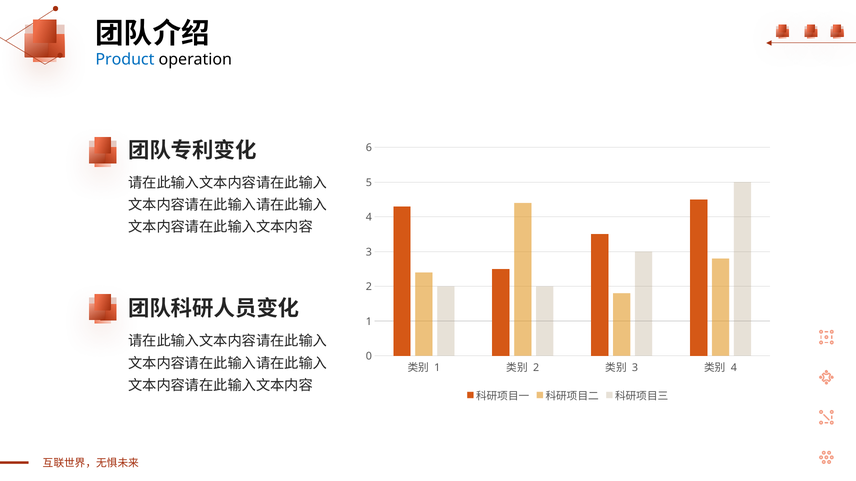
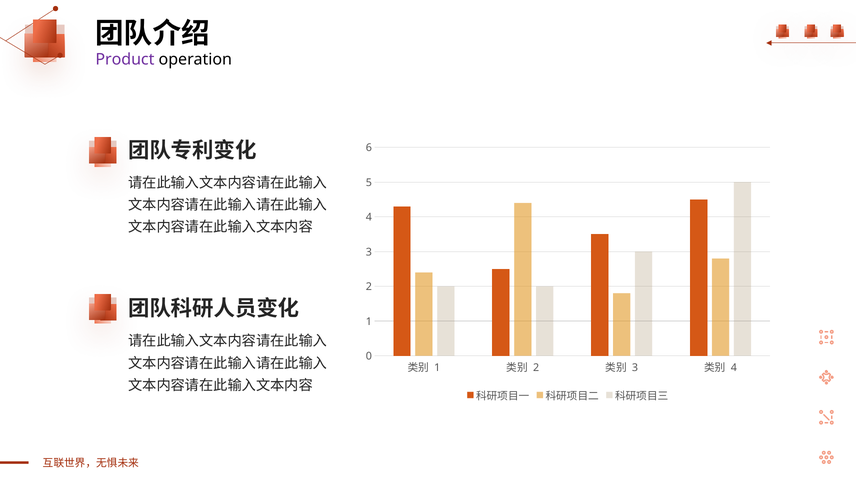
Product colour: blue -> purple (125, 60)
